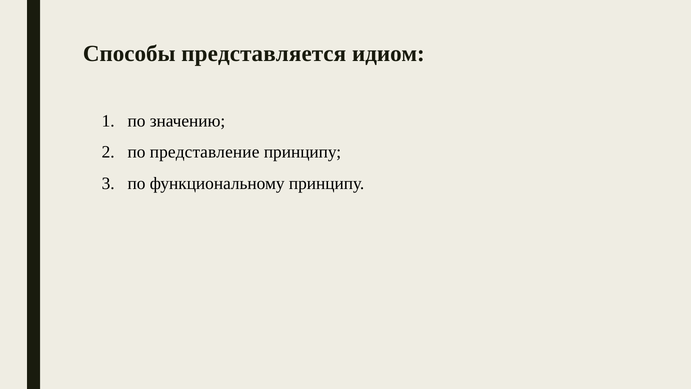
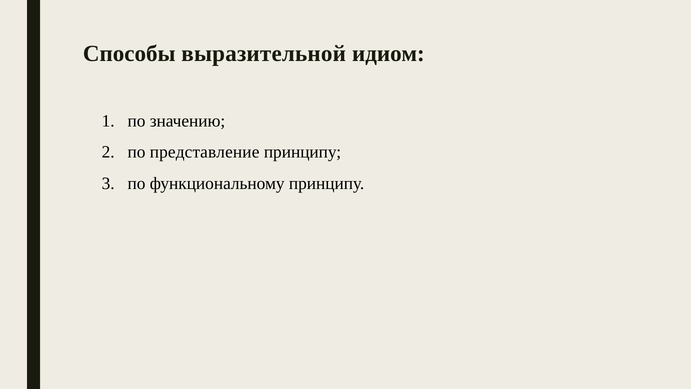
представляется: представляется -> выразительной (264, 54)
